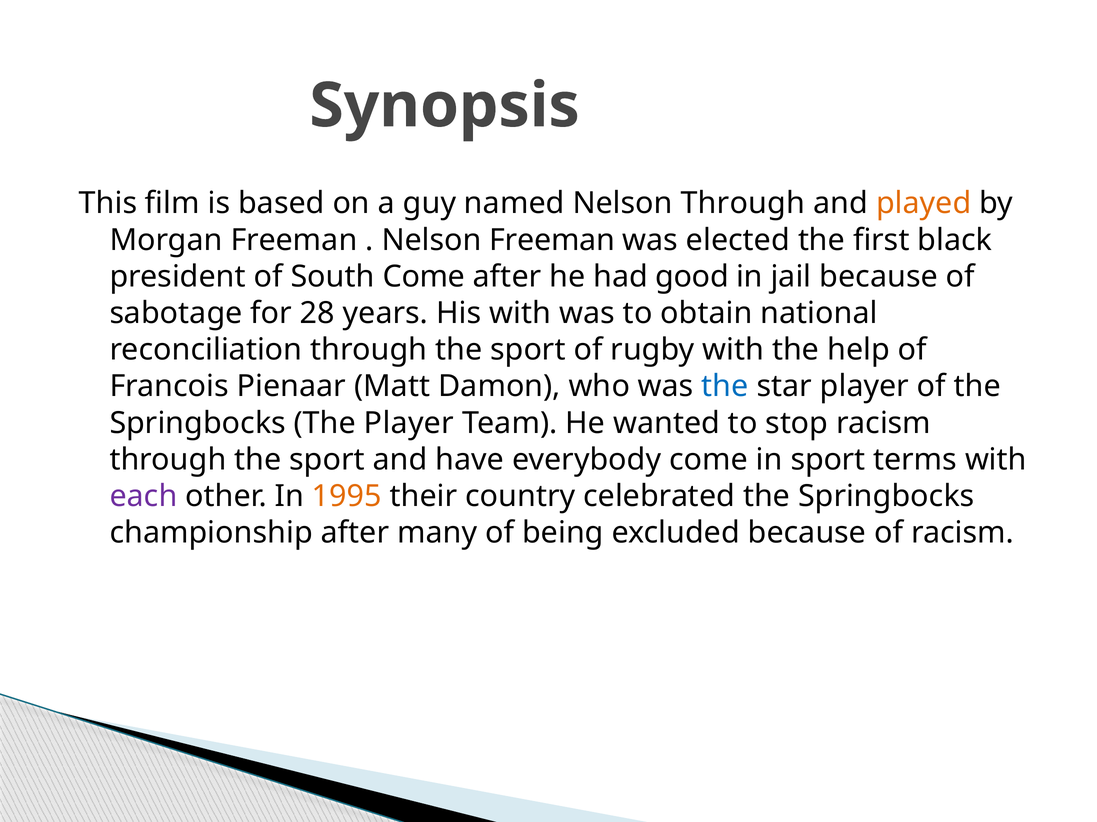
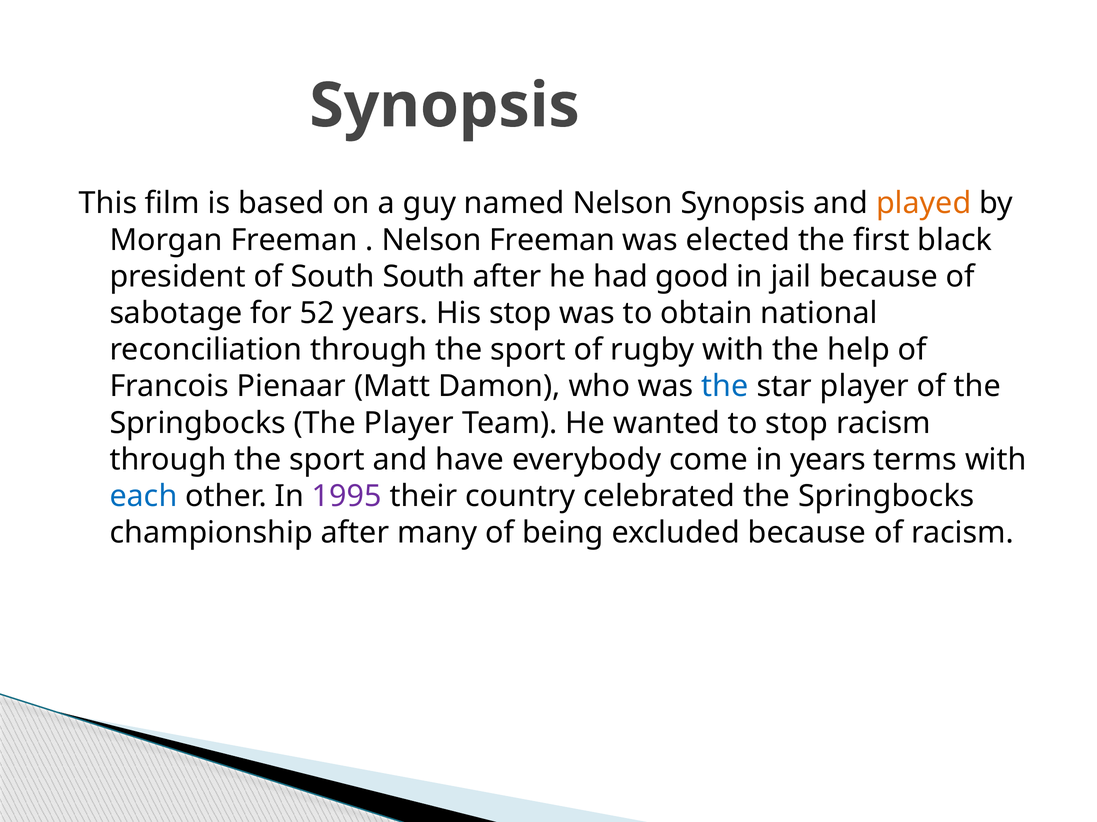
Nelson Through: Through -> Synopsis (743, 204)
South Come: Come -> South (424, 277)
28: 28 -> 52 (317, 313)
His with: with -> stop (520, 313)
in sport: sport -> years (828, 460)
each colour: purple -> blue (143, 497)
1995 colour: orange -> purple (347, 497)
